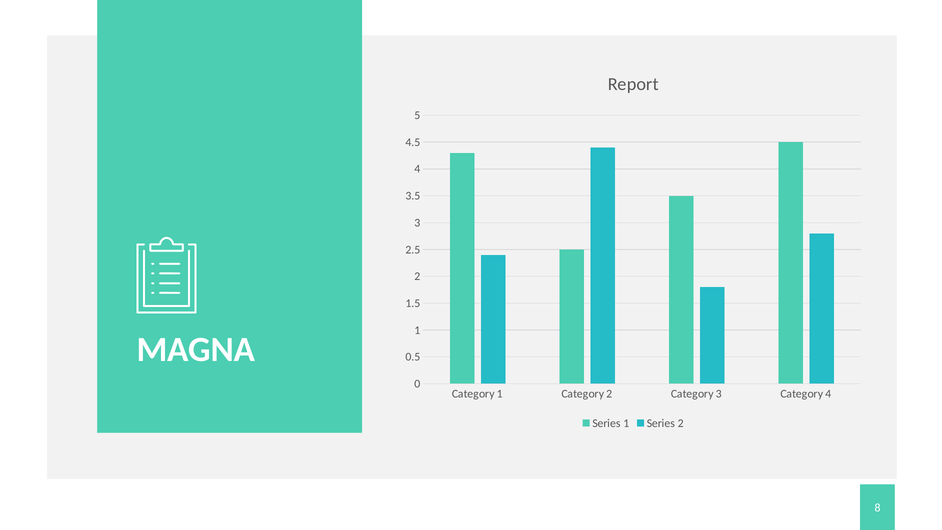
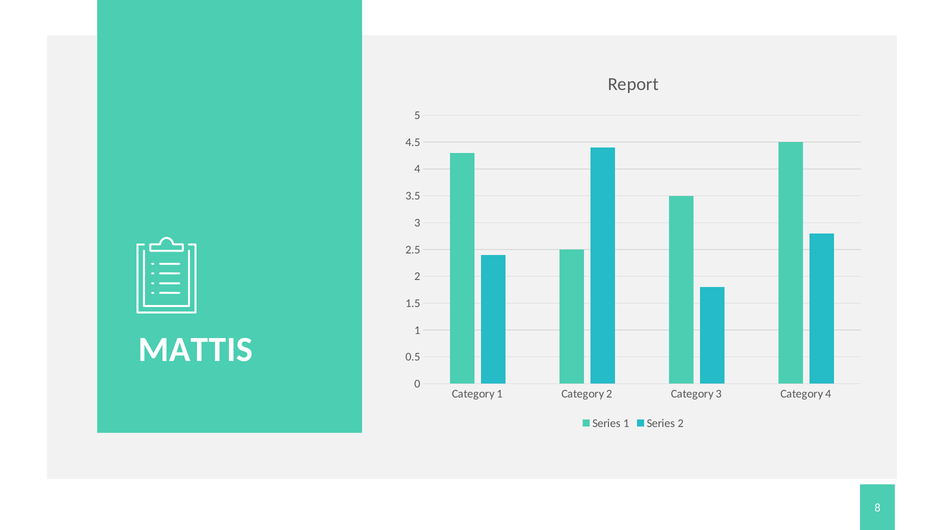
MAGNA: MAGNA -> MATTIS (196, 349)
